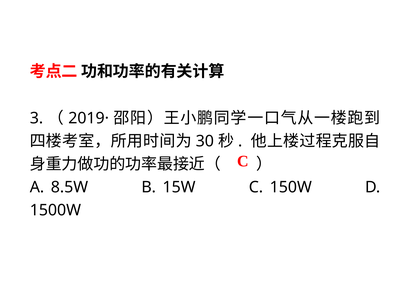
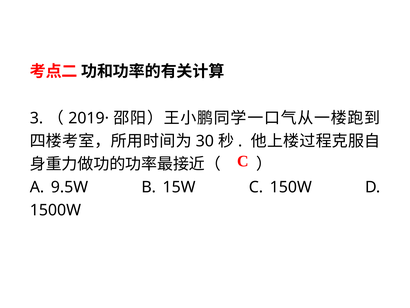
8.5W: 8.5W -> 9.5W (69, 187)
